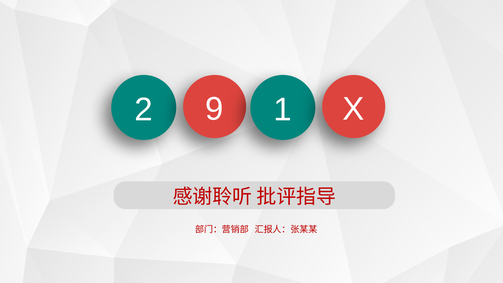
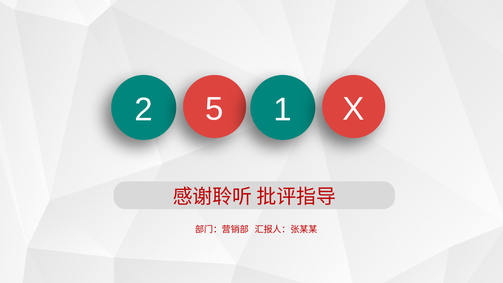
9: 9 -> 5 (214, 109)
